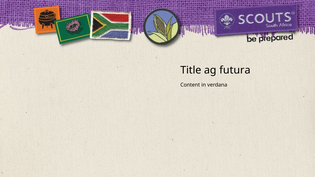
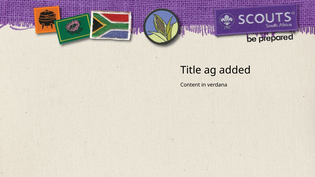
futura: futura -> added (235, 70)
